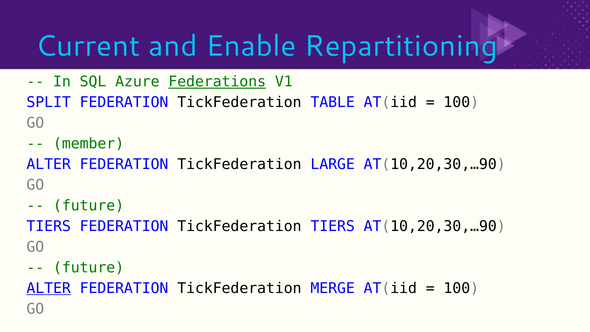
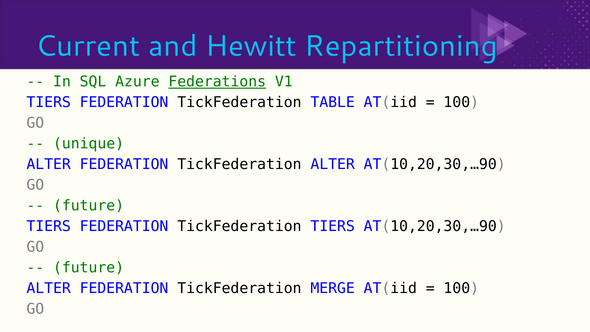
Enable: Enable -> Hewitt (251, 46)
SPLIT: SPLIT -> TIERS (49, 102)
member: member -> unique (89, 144)
TickFederation LARGE: LARGE -> ALTER (333, 164)
ALTER underline: present -> none (49, 288)
